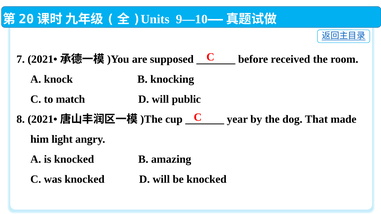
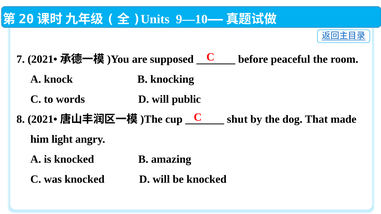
received: received -> peaceful (291, 59)
match: match -> words (70, 99)
year: year -> shut (237, 119)
